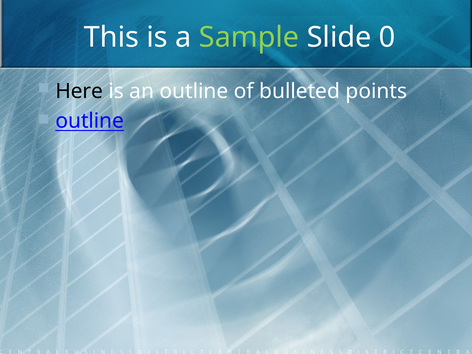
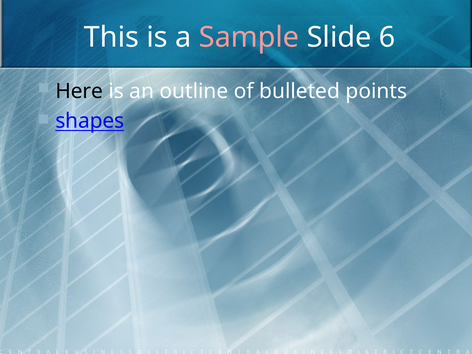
Sample colour: light green -> pink (249, 37)
0: 0 -> 6 (387, 37)
outline: outline -> shapes (90, 121)
